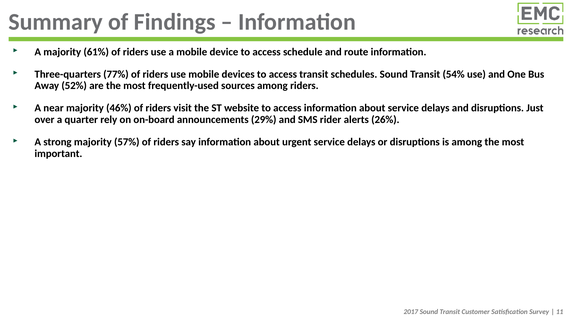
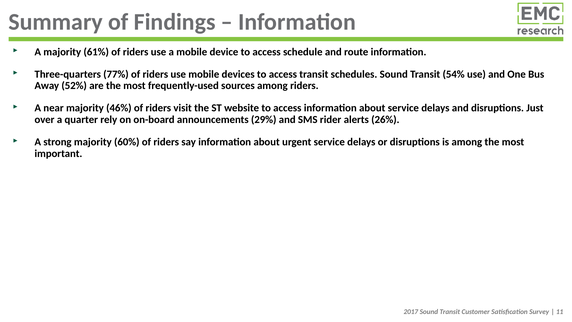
57%: 57% -> 60% (127, 142)
